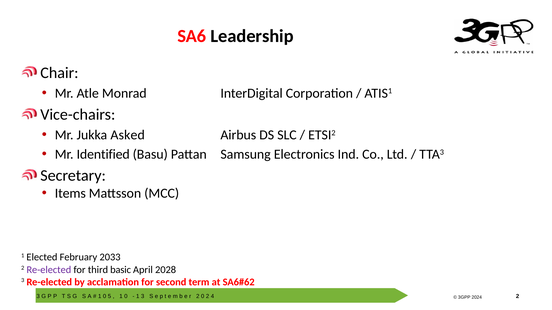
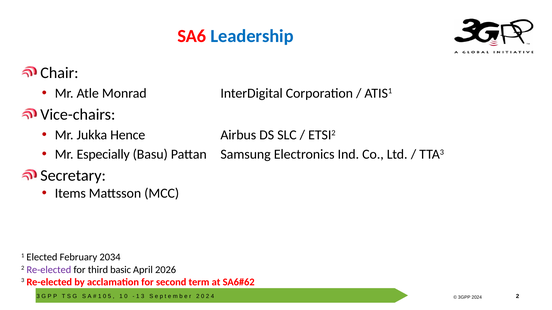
Leadership colour: black -> blue (252, 36)
Asked: Asked -> Hence (128, 135)
Identified: Identified -> Especially (103, 155)
2033: 2033 -> 2034 (110, 258)
2028: 2028 -> 2026 (166, 270)
